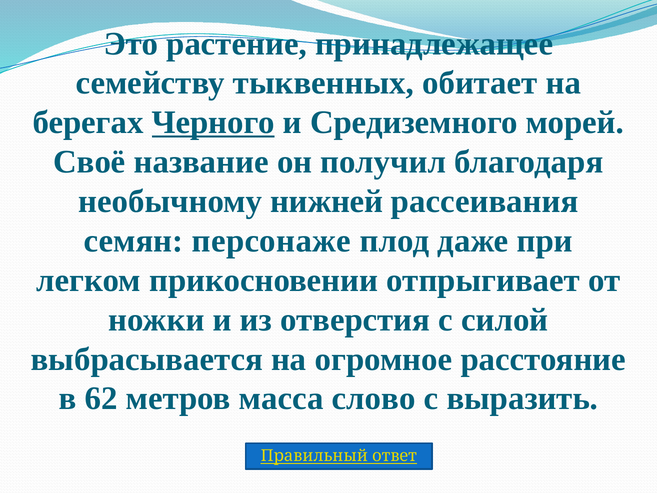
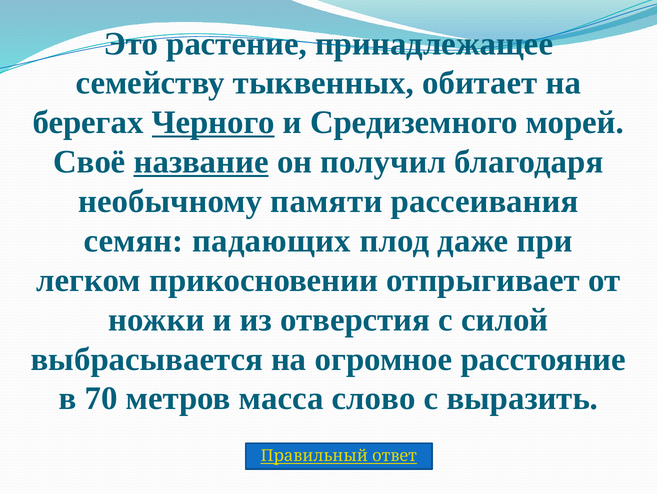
название underline: none -> present (201, 162)
нижней: нижней -> памяти (326, 201)
персонаже: персонаже -> падающих (271, 241)
62: 62 -> 70 (101, 398)
